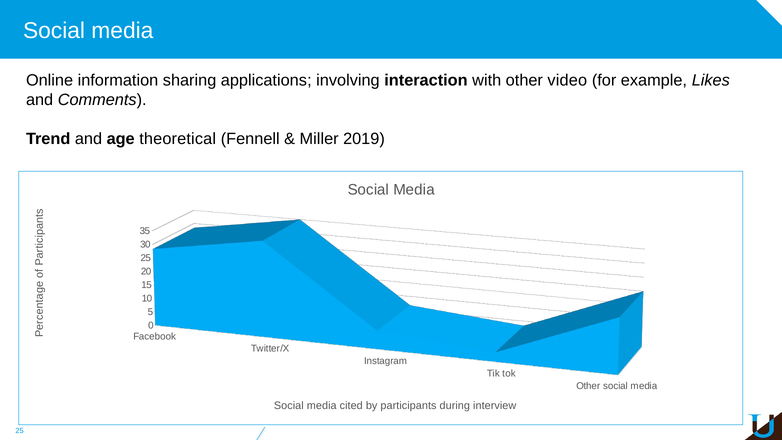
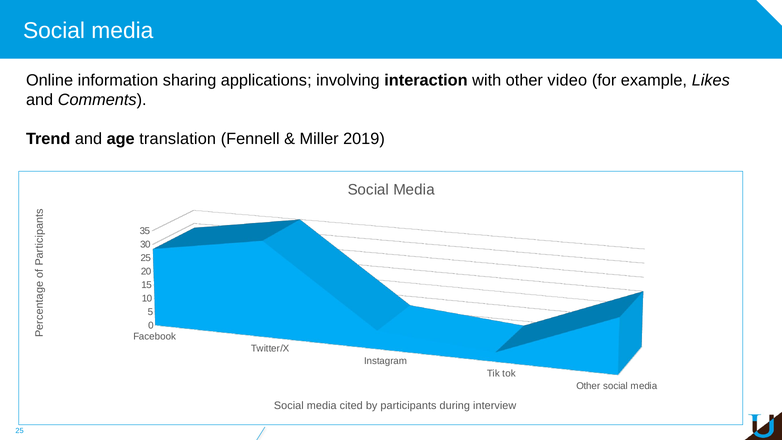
theoretical: theoretical -> translation (178, 139)
